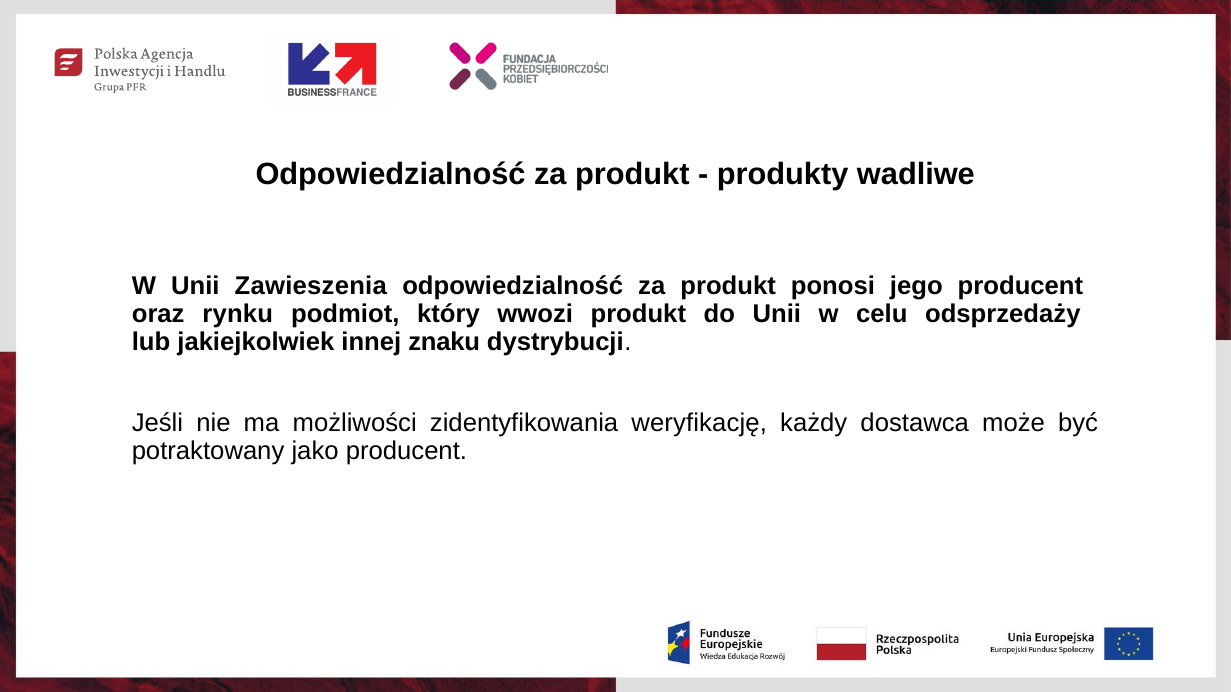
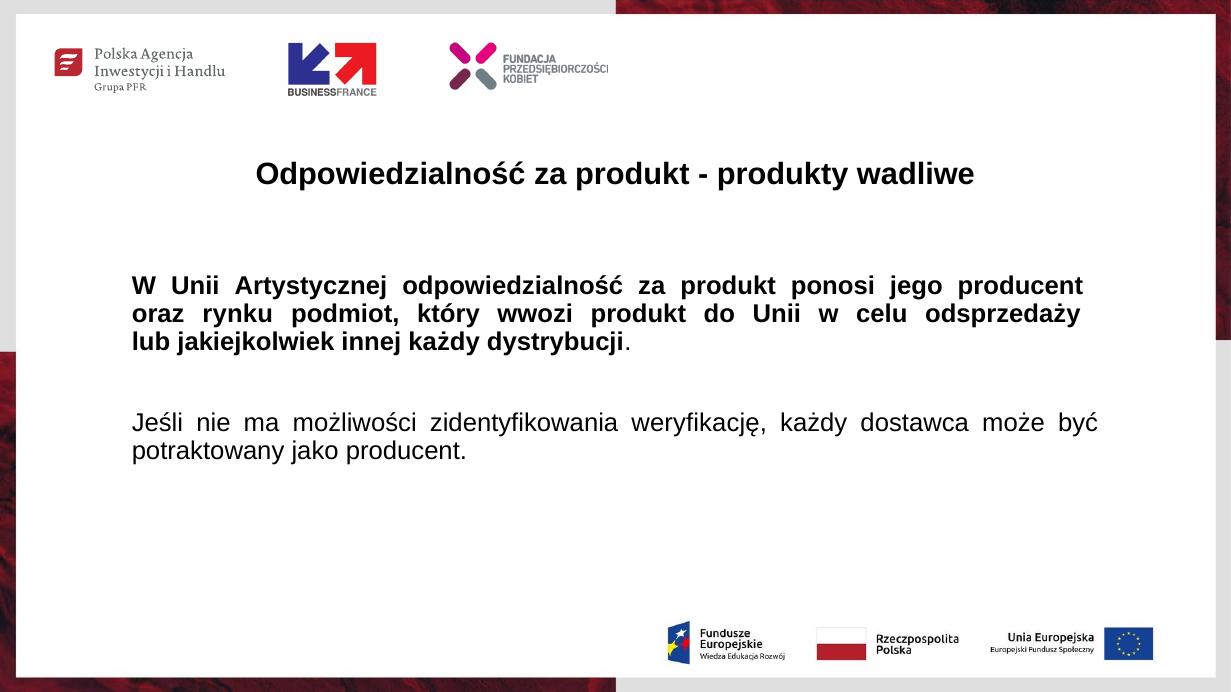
Zawieszenia: Zawieszenia -> Artystycznej (311, 287)
innej znaku: znaku -> każdy (444, 342)
